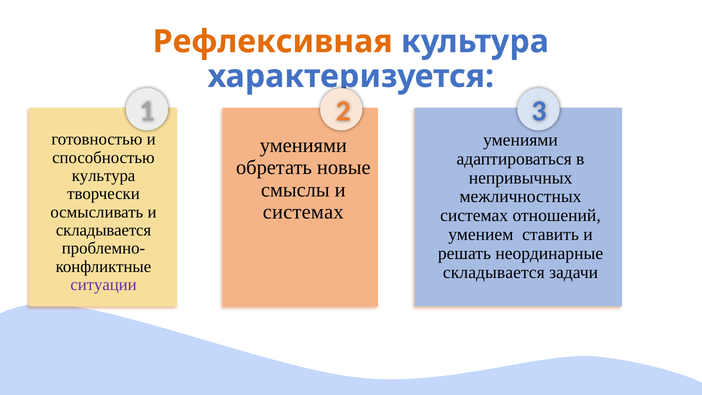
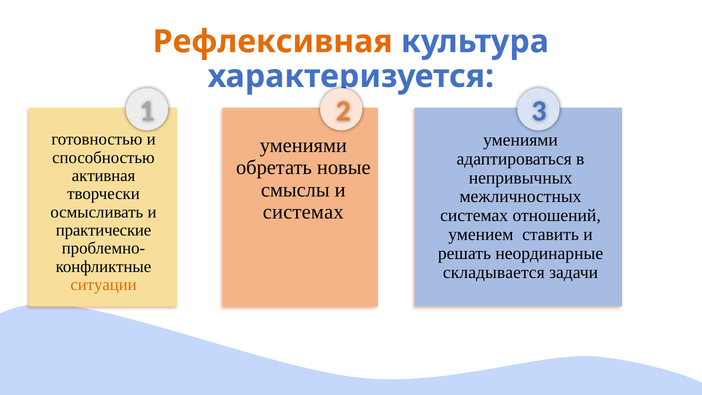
культура: культура -> активная (104, 176)
складывается: складывается -> практические (104, 230)
ситуации colour: purple -> orange (104, 285)
